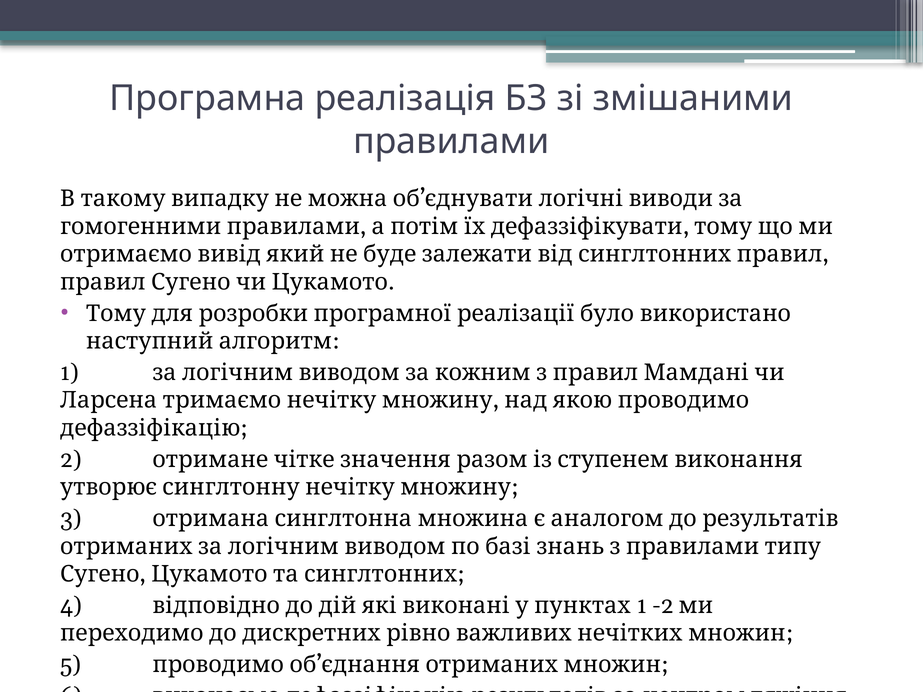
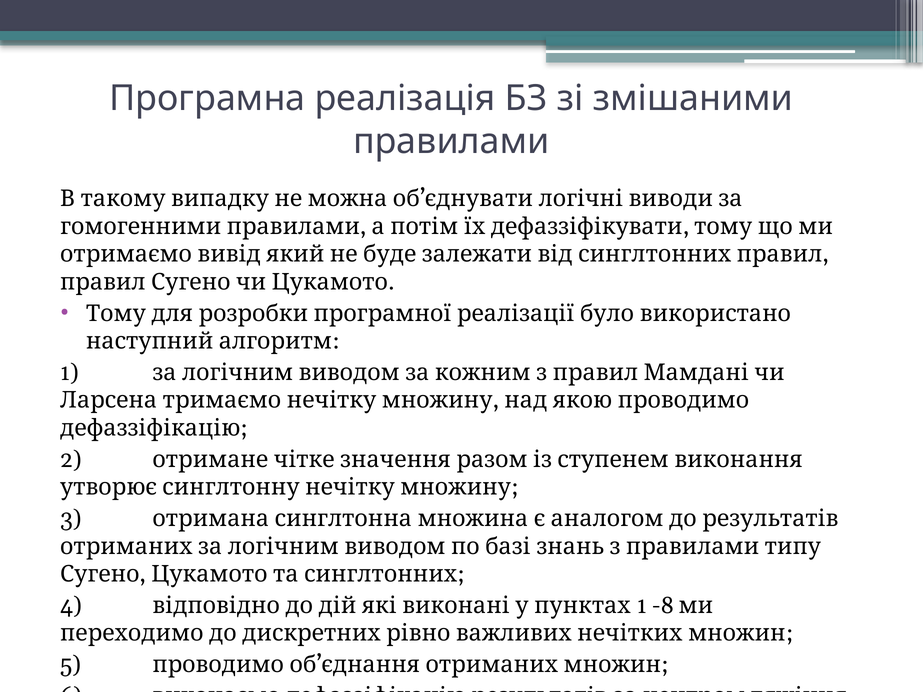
-2: -2 -> -8 (663, 606)
